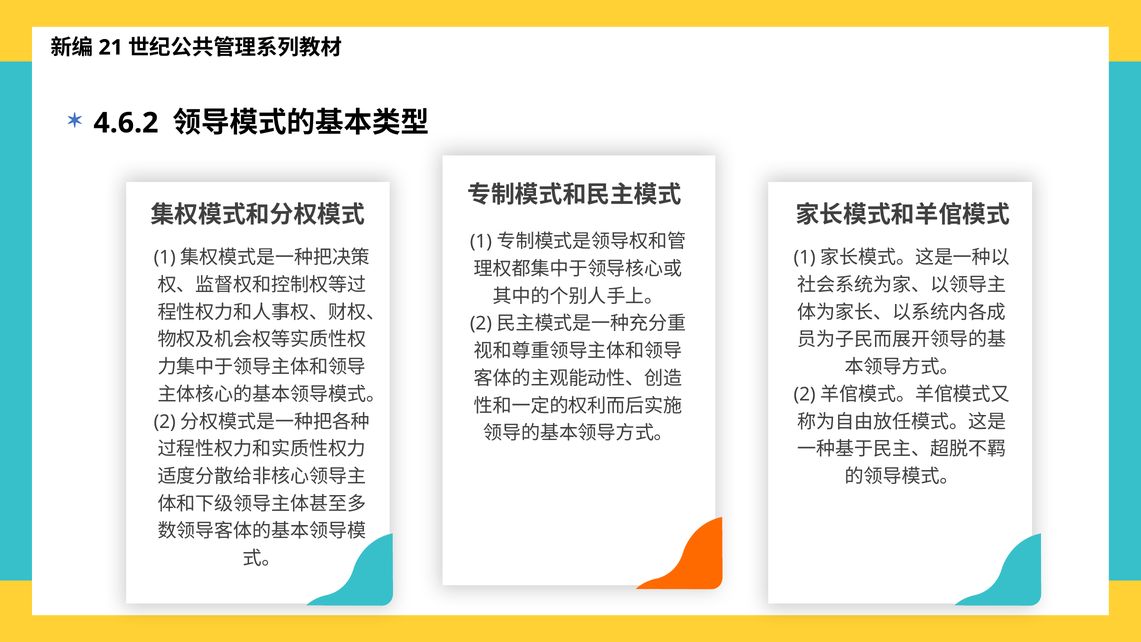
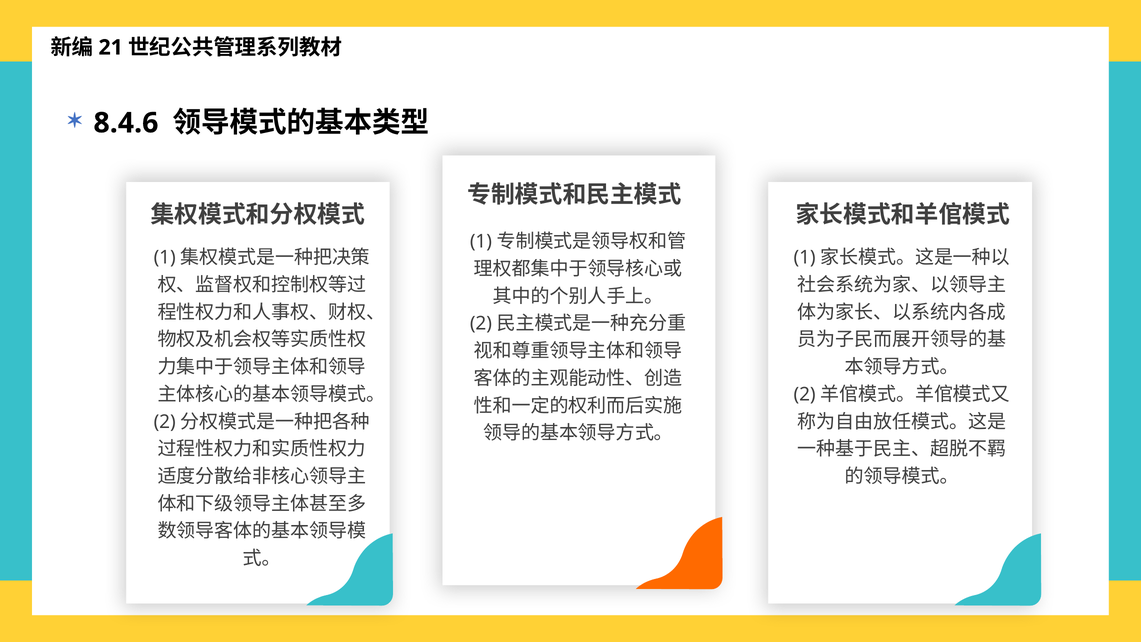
4.6.2: 4.6.2 -> 8.4.6 (126, 123)
